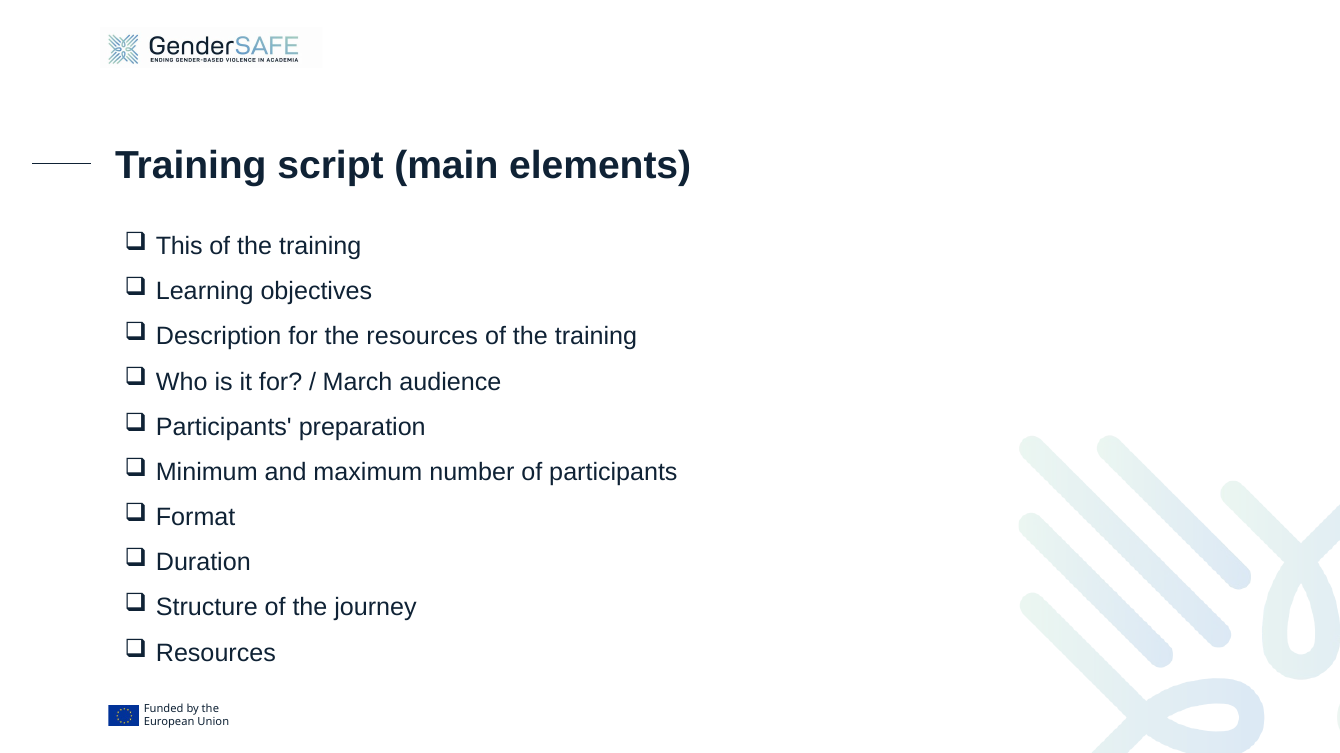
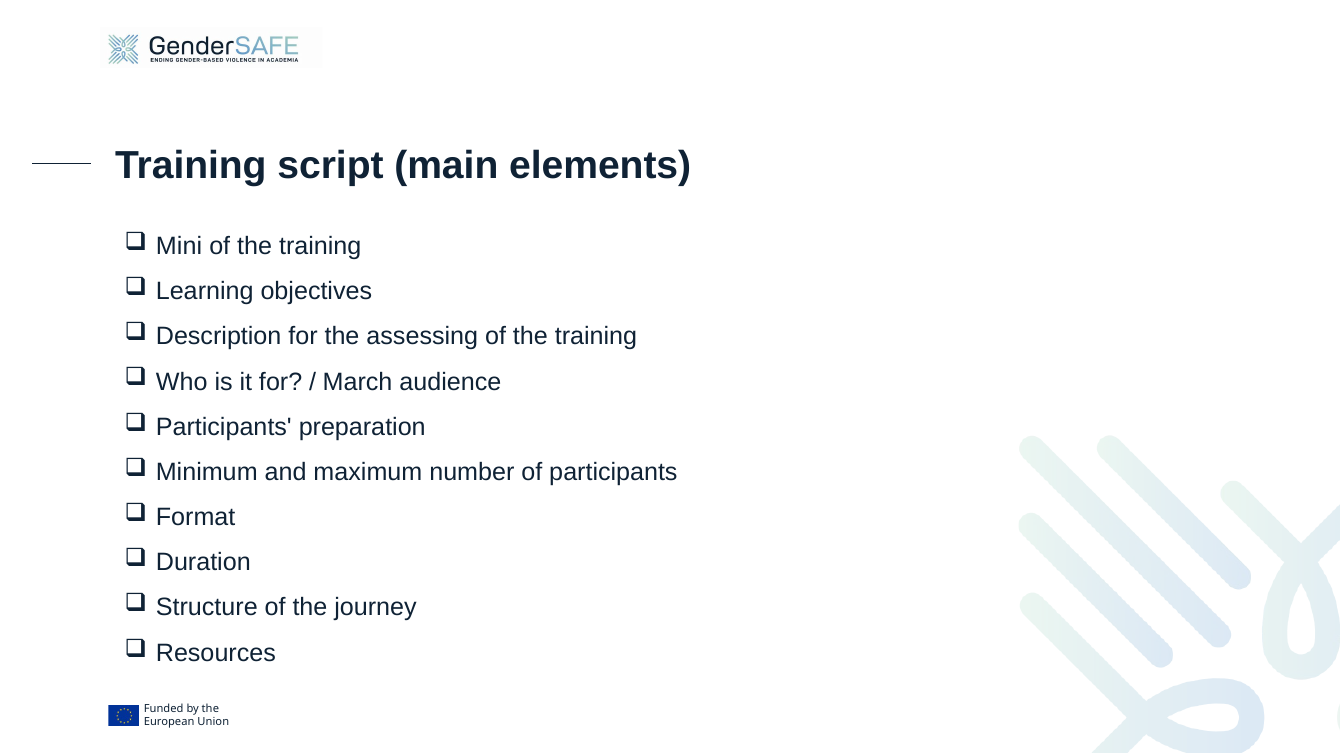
This: This -> Mini (179, 246)
the resources: resources -> assessing (422, 337)
